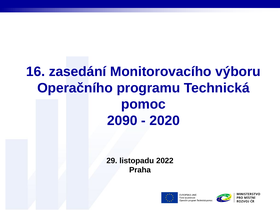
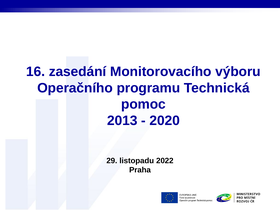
2090: 2090 -> 2013 (122, 121)
